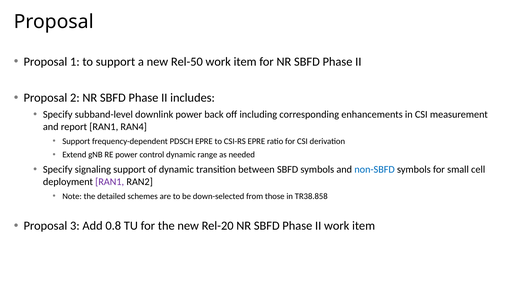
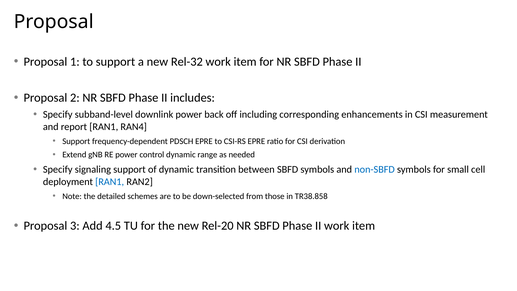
Rel-50: Rel-50 -> Rel-32 (187, 62)
RAN1 colour: purple -> blue (110, 182)
0.8: 0.8 -> 4.5 (113, 226)
